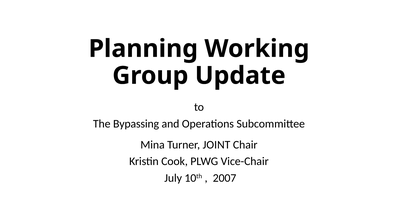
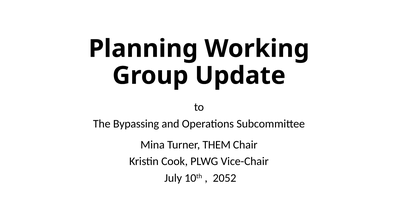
JOINT: JOINT -> THEM (217, 145)
2007: 2007 -> 2052 (225, 178)
